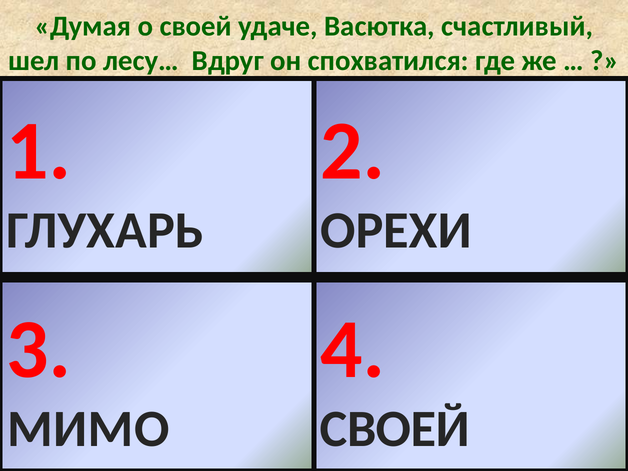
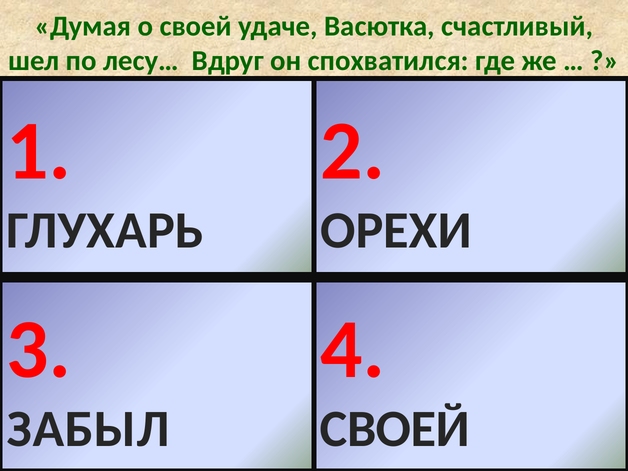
МИМО: МИМО -> ЗАБЫЛ (88, 429)
